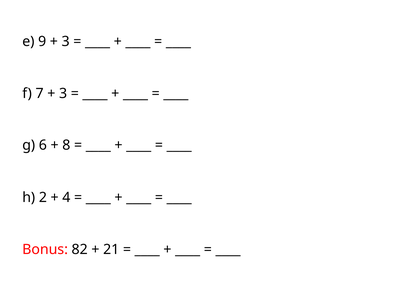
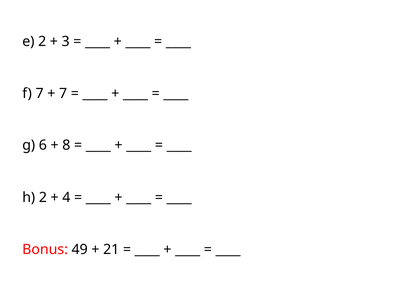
e 9: 9 -> 2 (42, 42)
3: 3 -> 7 (63, 94)
82: 82 -> 49 (80, 250)
